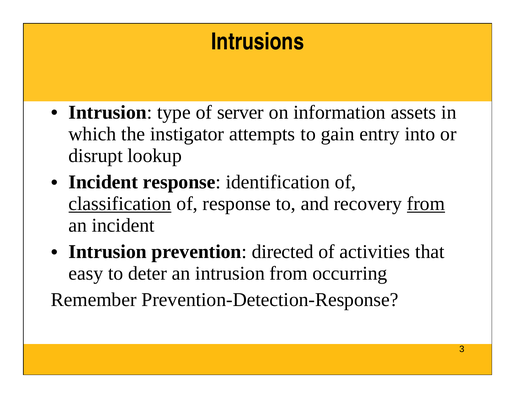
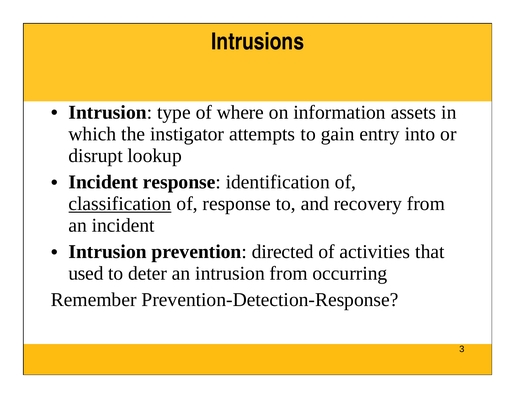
server: server -> where (240, 112)
from underline: present -> none (426, 204)
easy: easy -> used (86, 273)
